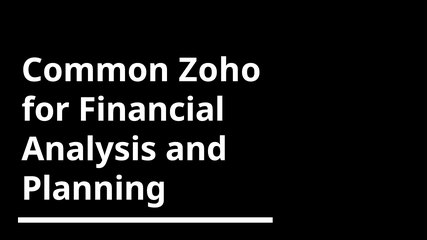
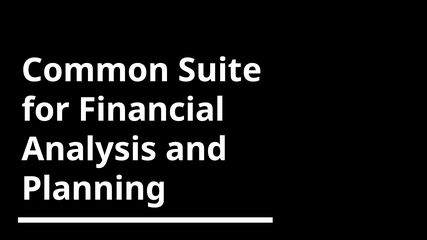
Zoho: Zoho -> Suite (220, 70)
